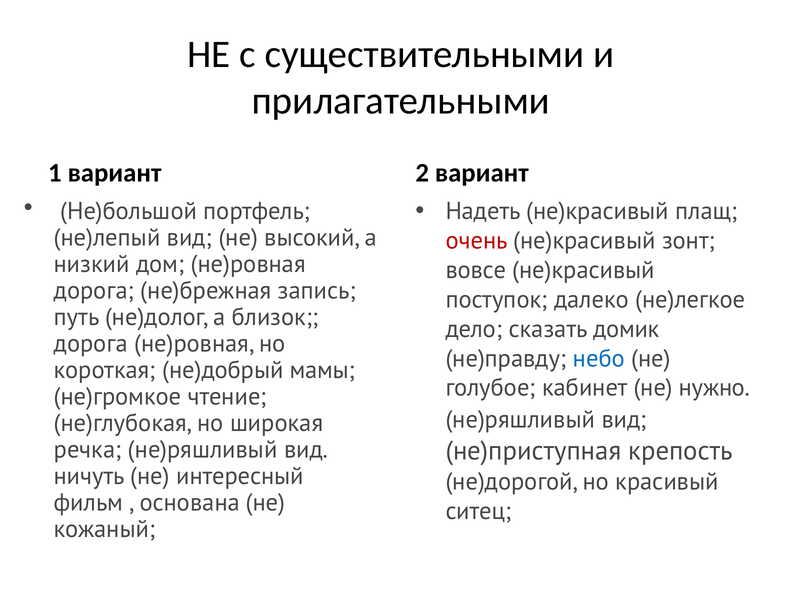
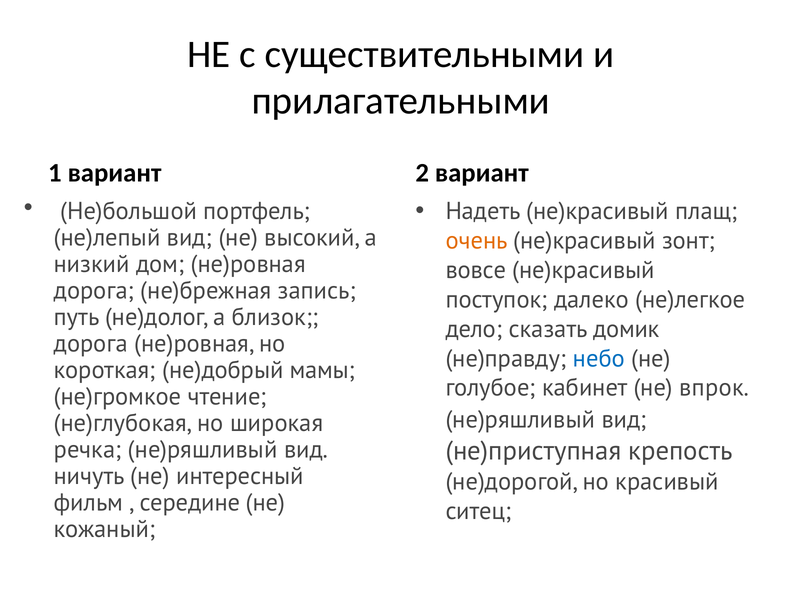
очень colour: red -> orange (477, 241)
нужно: нужно -> впрок (714, 388)
основана: основана -> середине (190, 502)
